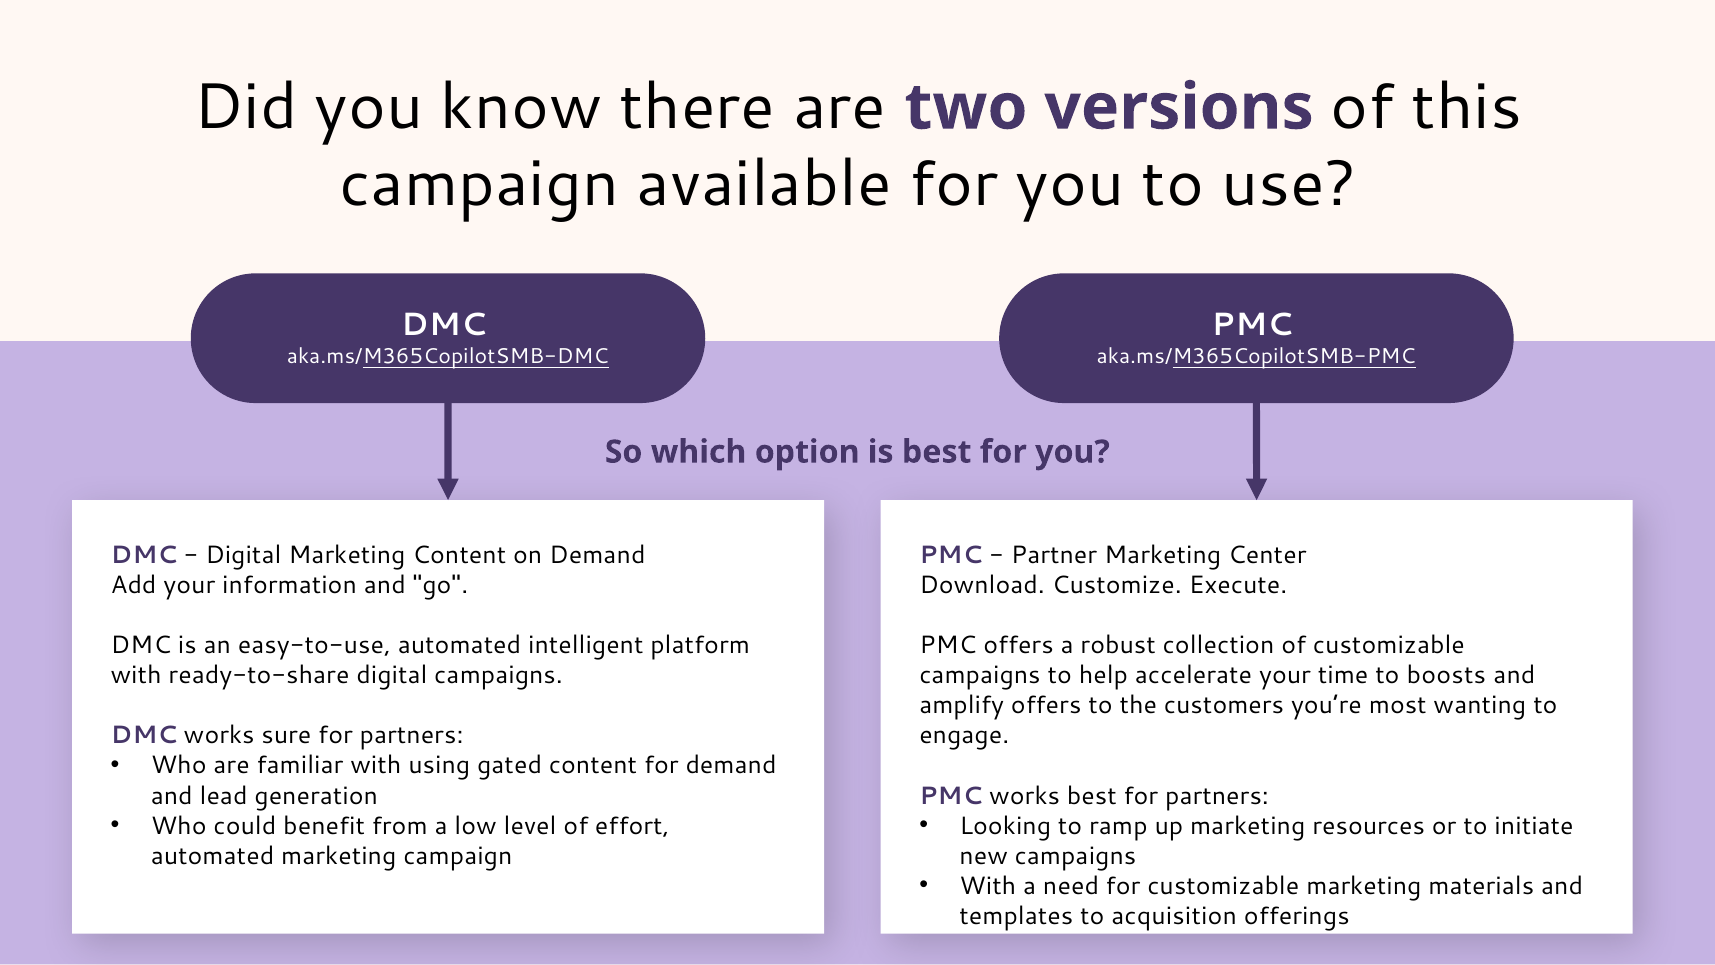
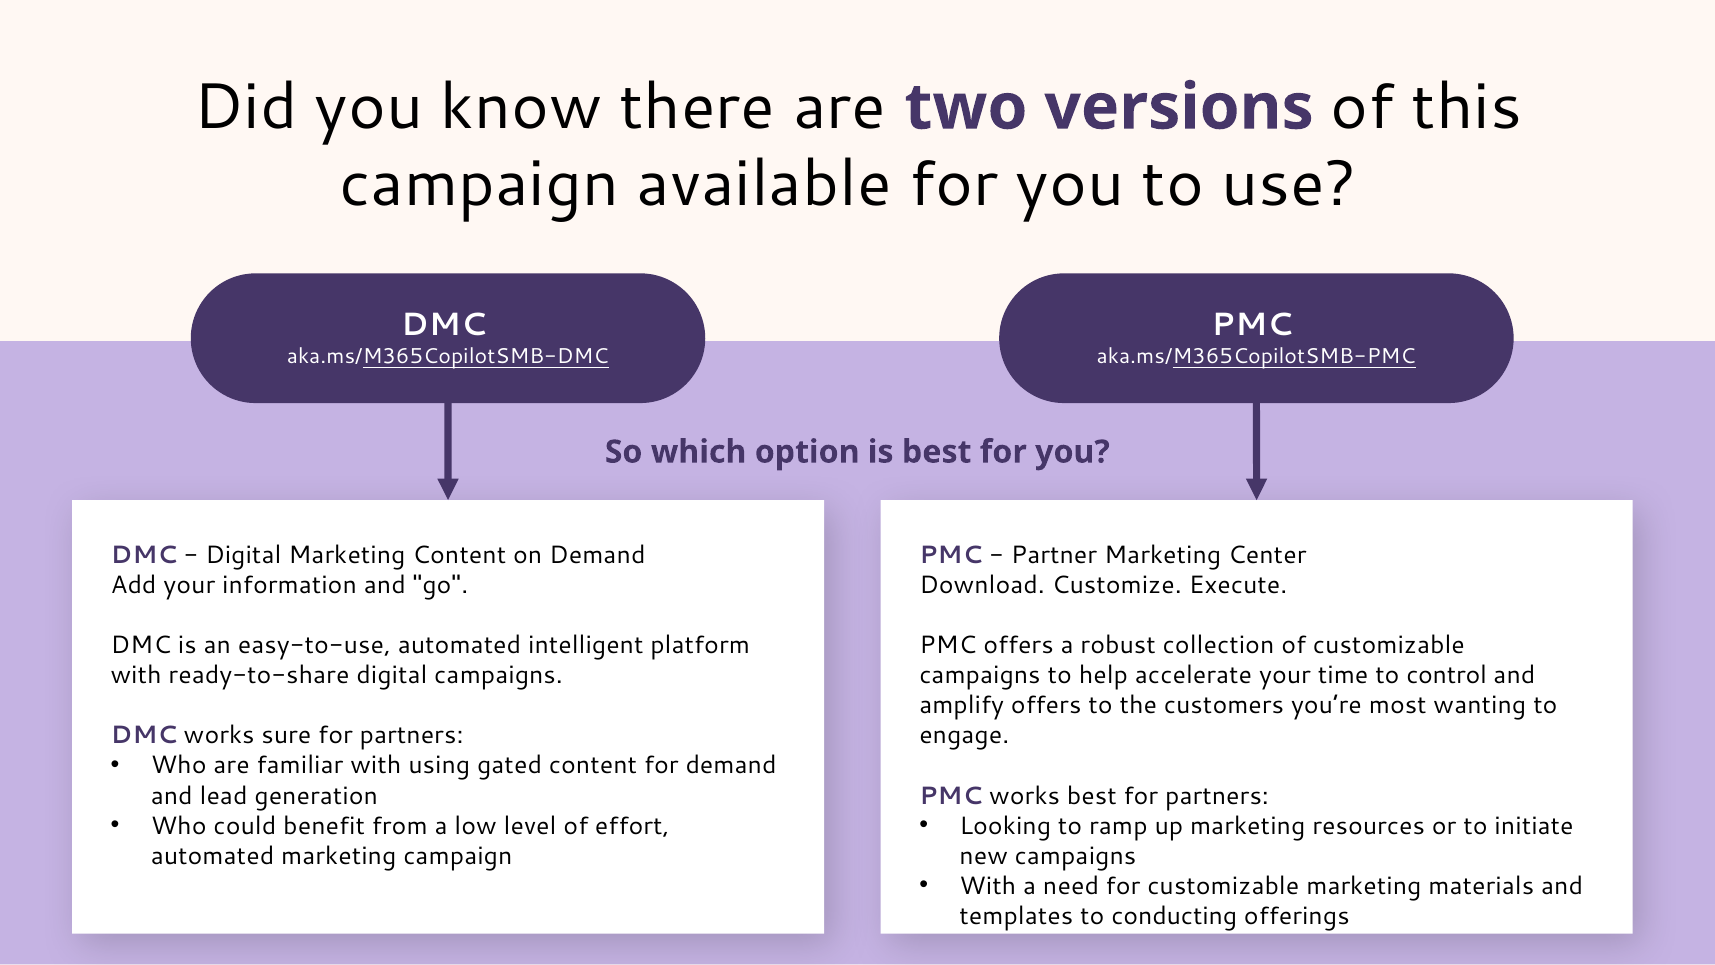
boosts: boosts -> control (1447, 675)
acquisition: acquisition -> conducting (1174, 916)
